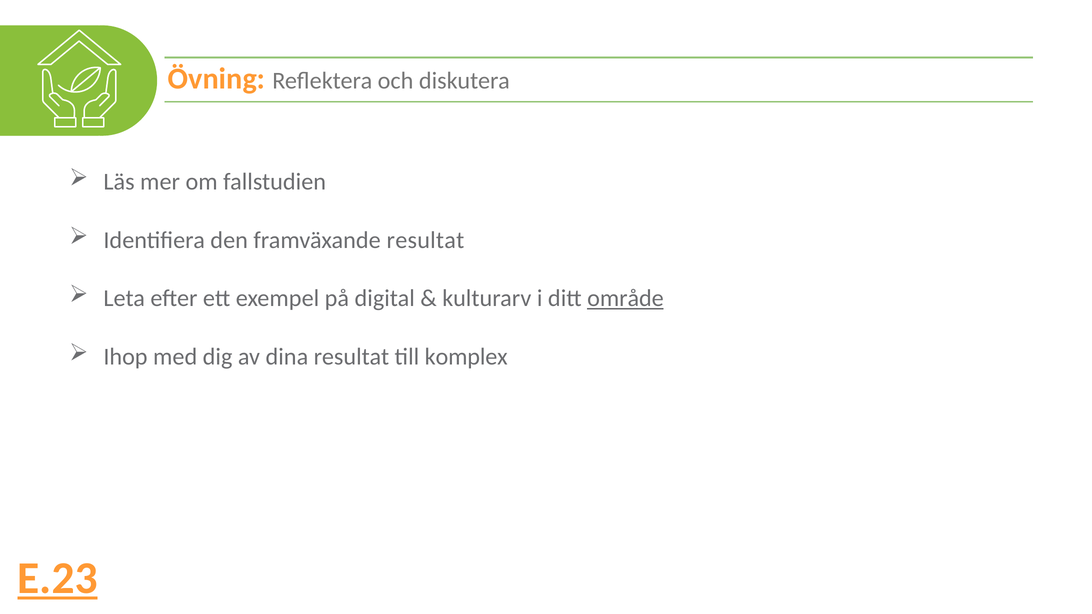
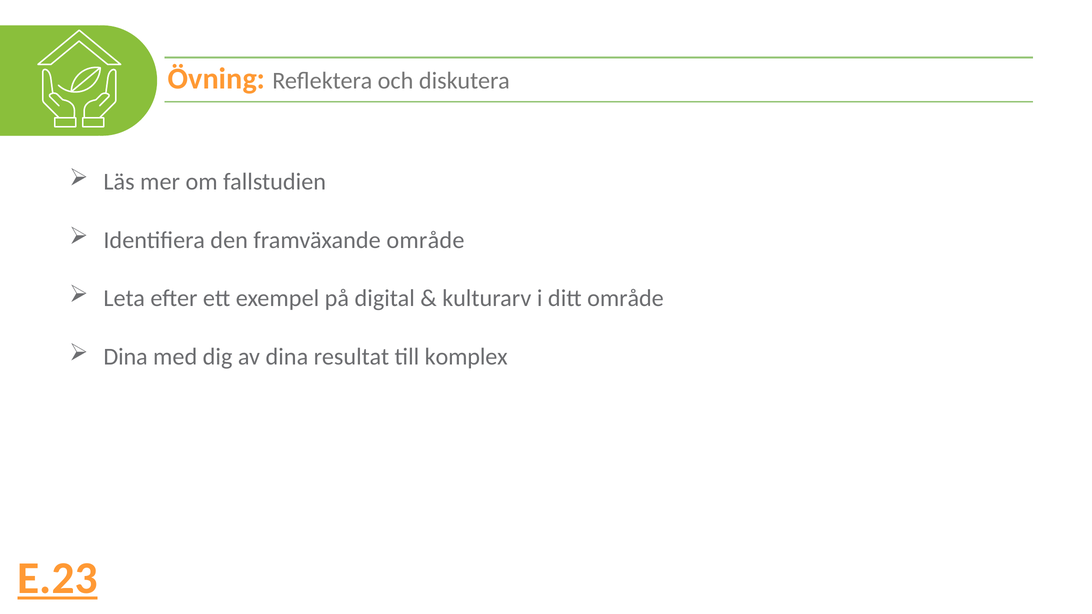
framväxande resultat: resultat -> område (425, 240)
område underline: present -> none (625, 298)
Ihop: Ihop -> Dina (126, 357)
